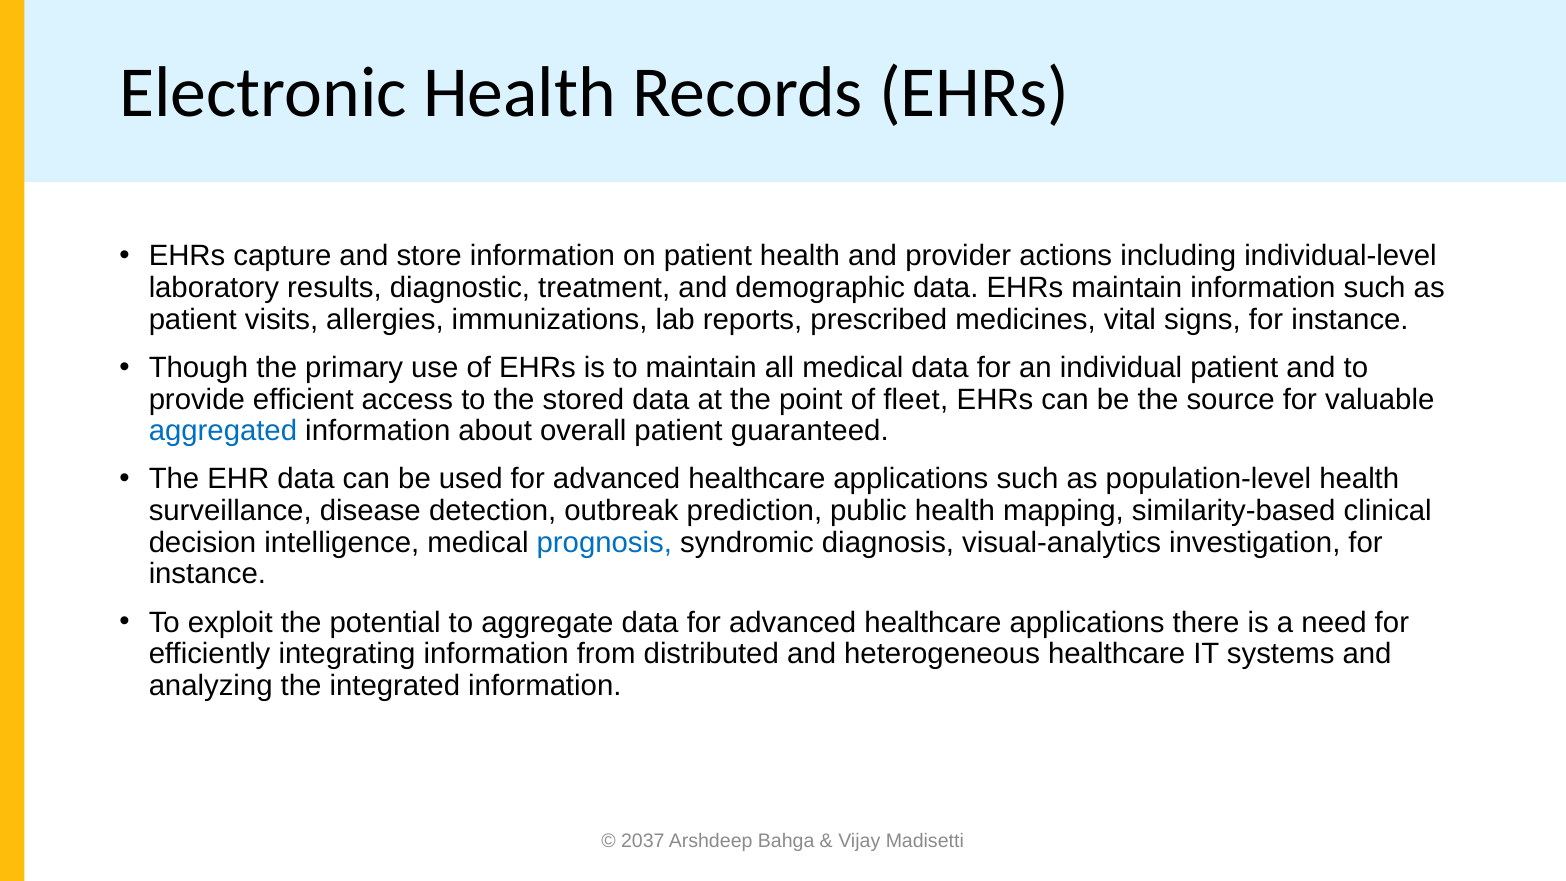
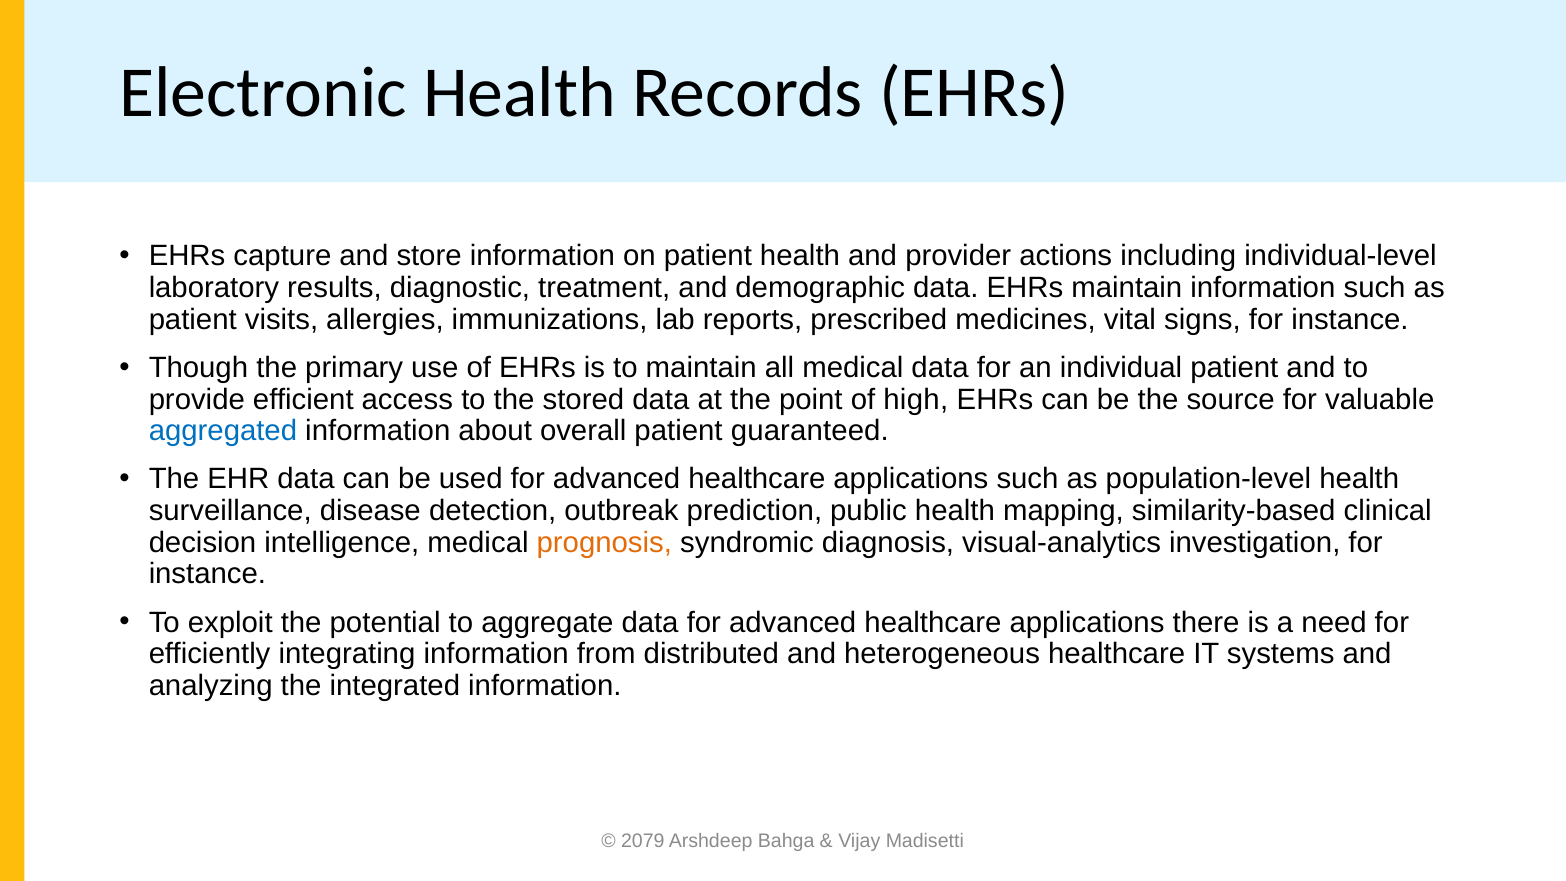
fleet: fleet -> high (916, 399)
prognosis colour: blue -> orange (604, 542)
2037: 2037 -> 2079 (643, 841)
